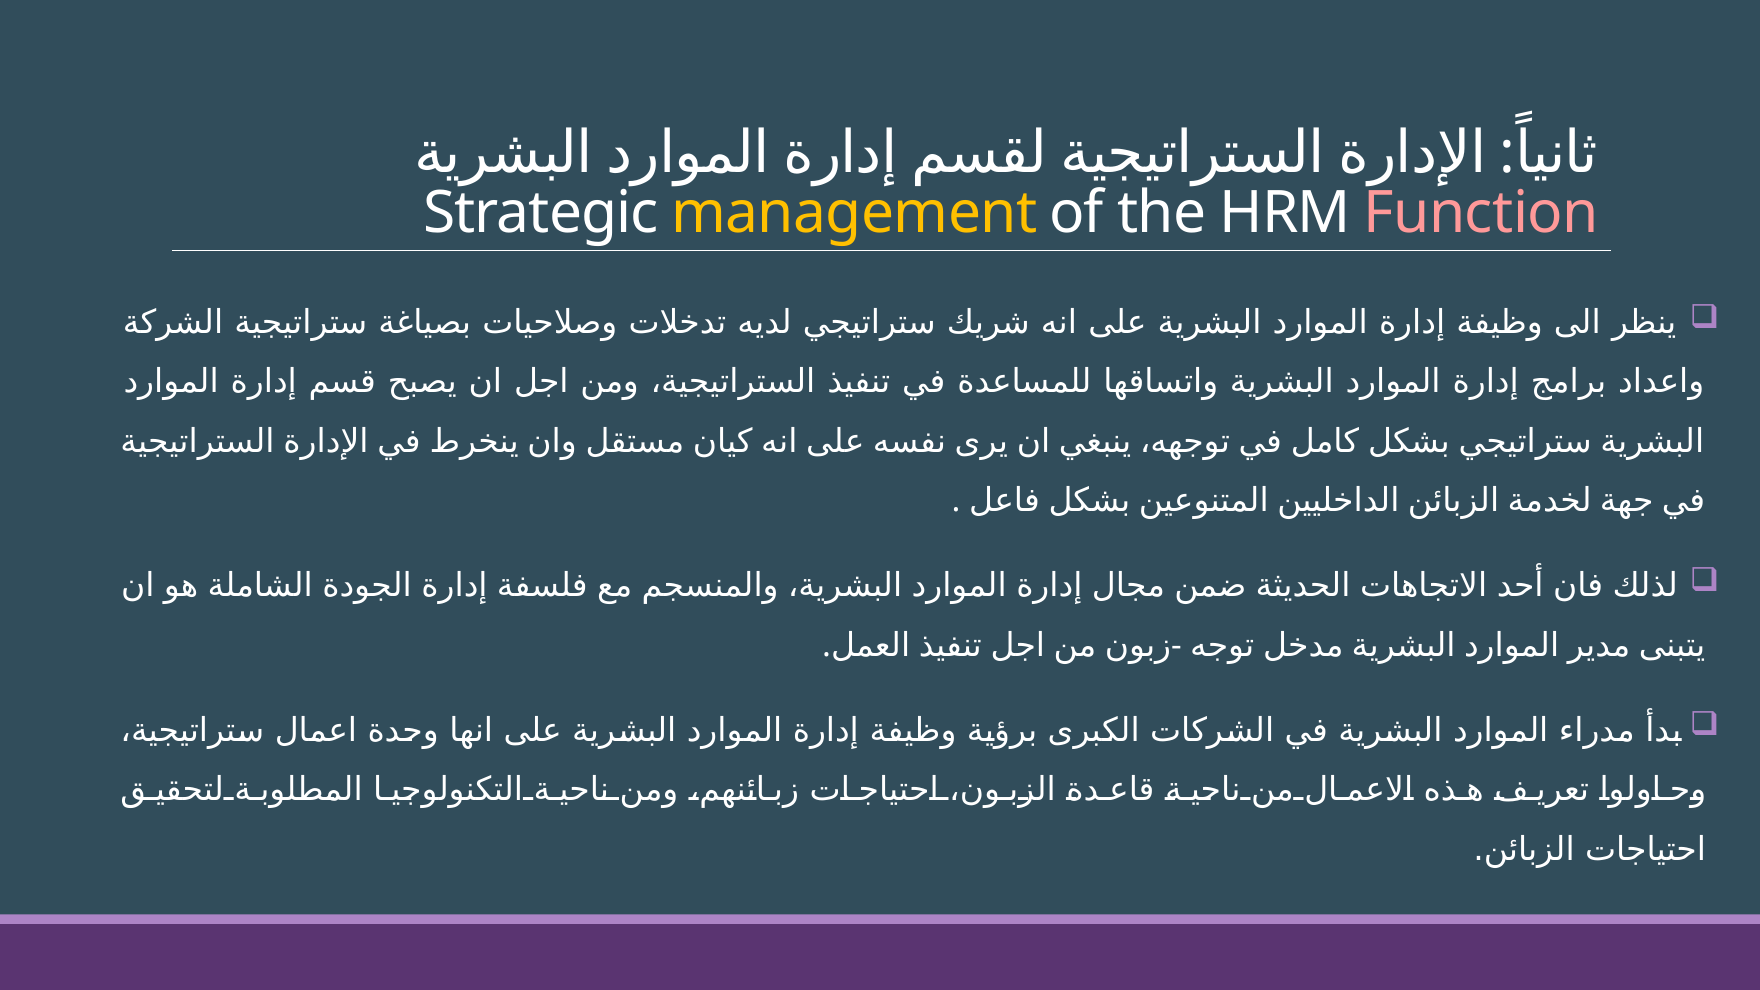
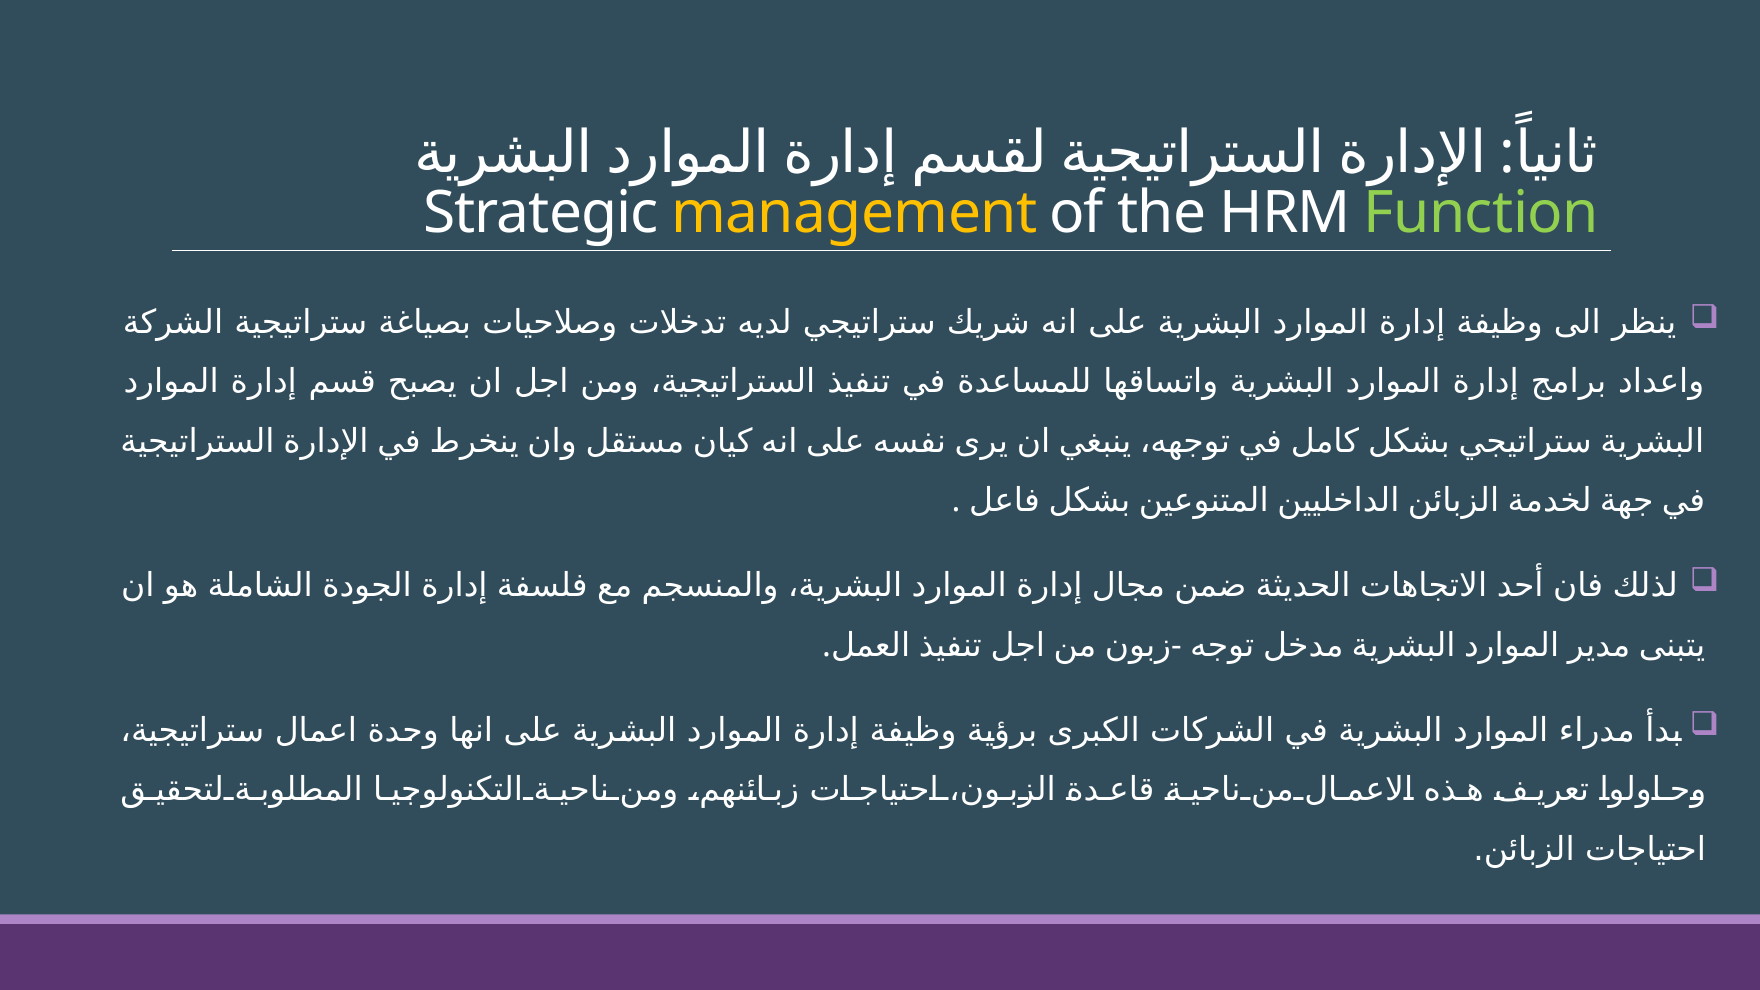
Function colour: pink -> light green (1481, 213)
